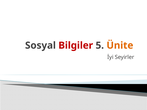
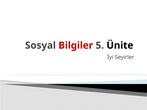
Ünite colour: orange -> black (120, 46)
